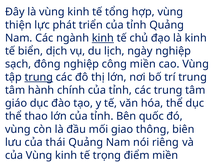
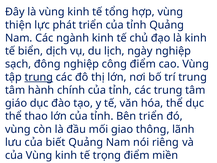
kinh underline: present -> none (103, 38)
công miền: miền -> điểm (143, 64)
Bên quốc: quốc -> triển (151, 116)
biên: biên -> lãnh (183, 129)
thái: thái -> biết (55, 142)
